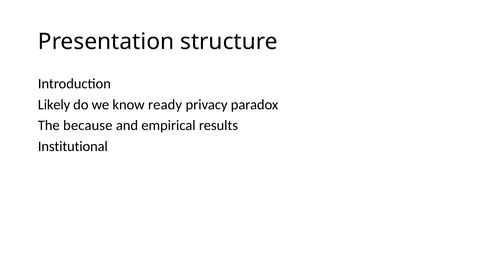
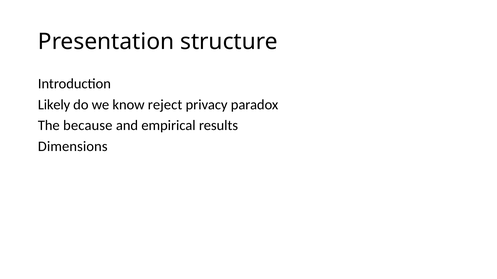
ready: ready -> reject (165, 105)
Institutional: Institutional -> Dimensions (73, 147)
